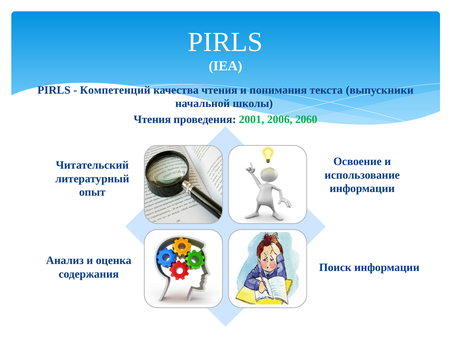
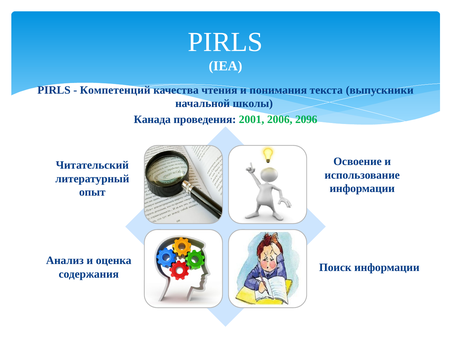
Чтения: Чтения -> Канада (152, 119)
2060: 2060 -> 2096 (306, 119)
